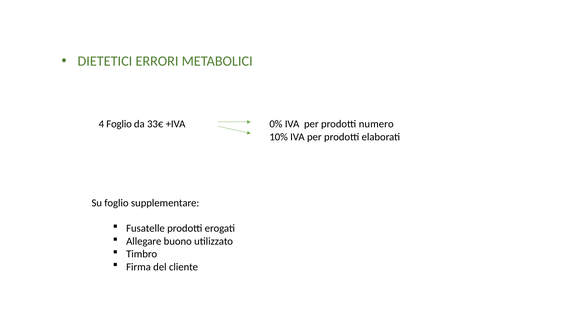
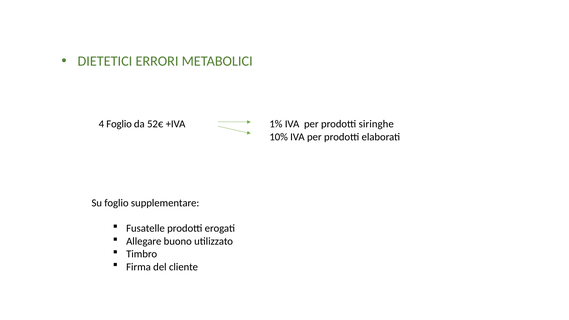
33€: 33€ -> 52€ (155, 124)
0%: 0% -> 1% (276, 124)
numero: numero -> siringhe (376, 124)
